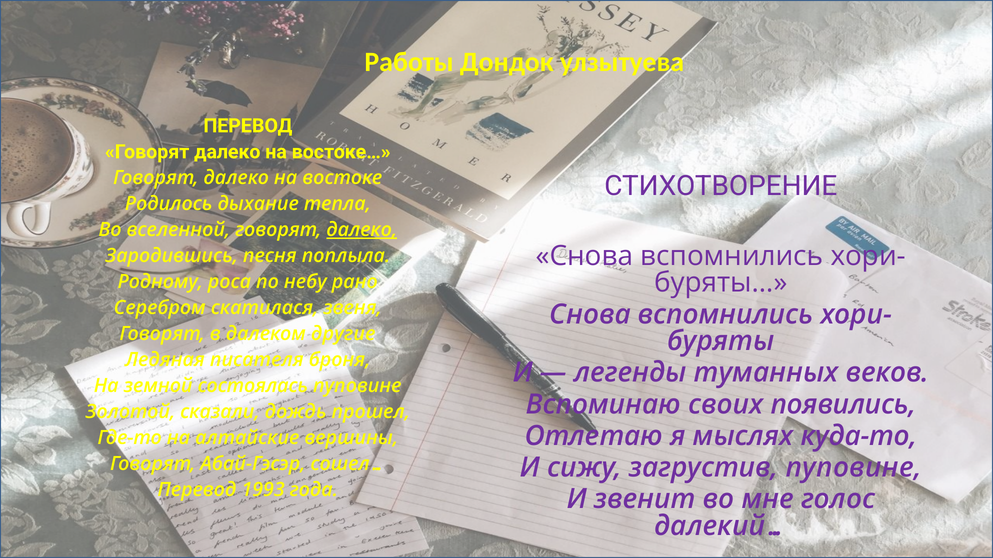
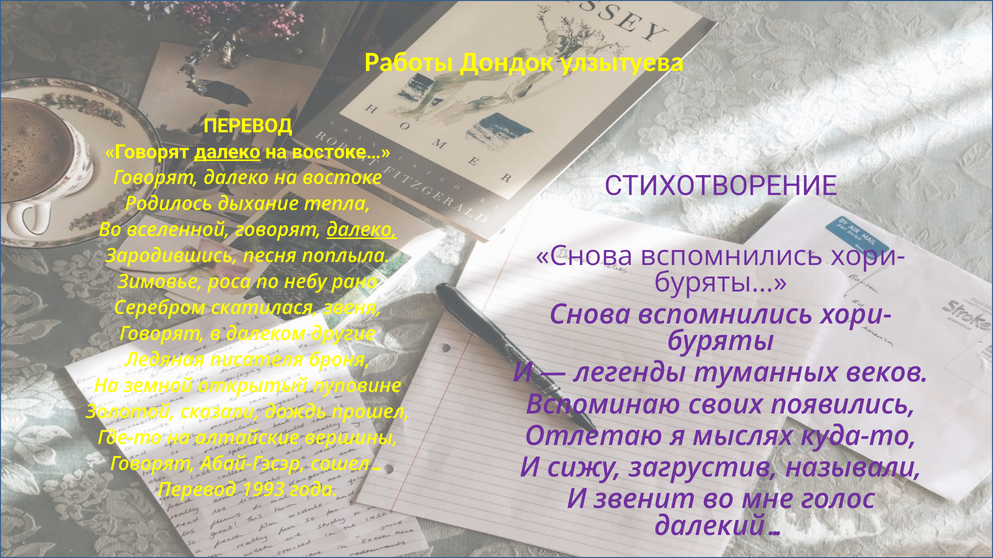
далеко underline: none -> present (227, 152)
Родному: Родному -> Зимовье (160, 282)
состоялась: состоялась -> открытый (253, 386)
загрустив пуповине: пуповине -> называли (854, 468)
